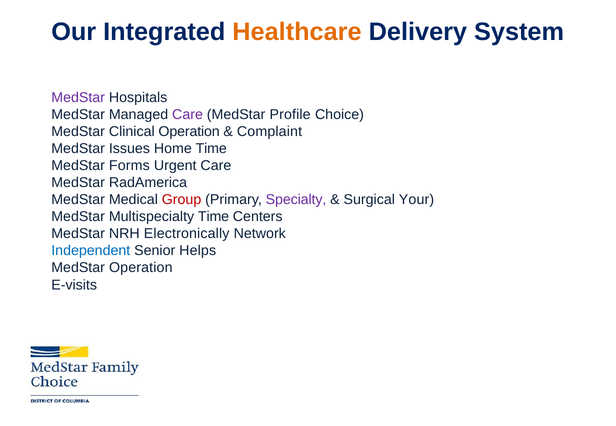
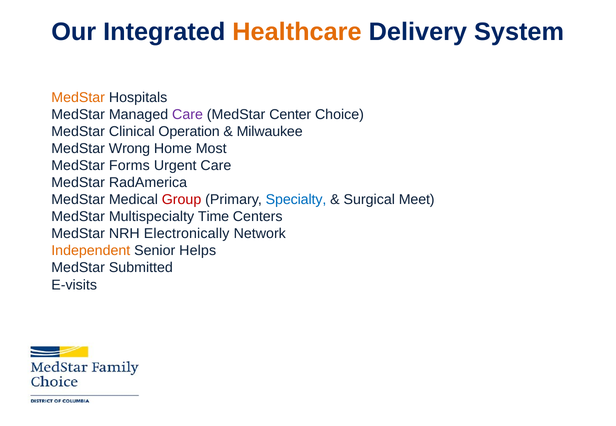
MedStar colour: purple -> orange (78, 98)
Profile: Profile -> Center (290, 115)
Complaint: Complaint -> Milwaukee (270, 132)
Issues: Issues -> Wrong (130, 149)
Home Time: Time -> Most (211, 149)
Specialty colour: purple -> blue (296, 200)
Your: Your -> Meet (417, 200)
Independent colour: blue -> orange (91, 251)
MedStar Operation: Operation -> Submitted (141, 268)
